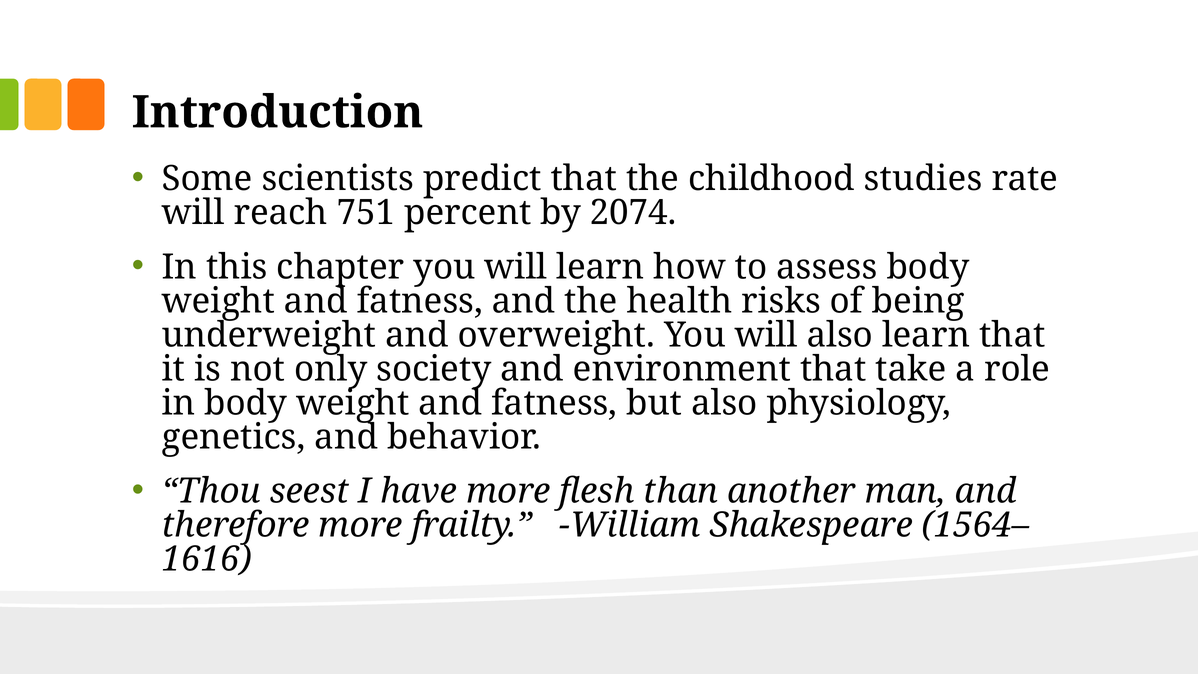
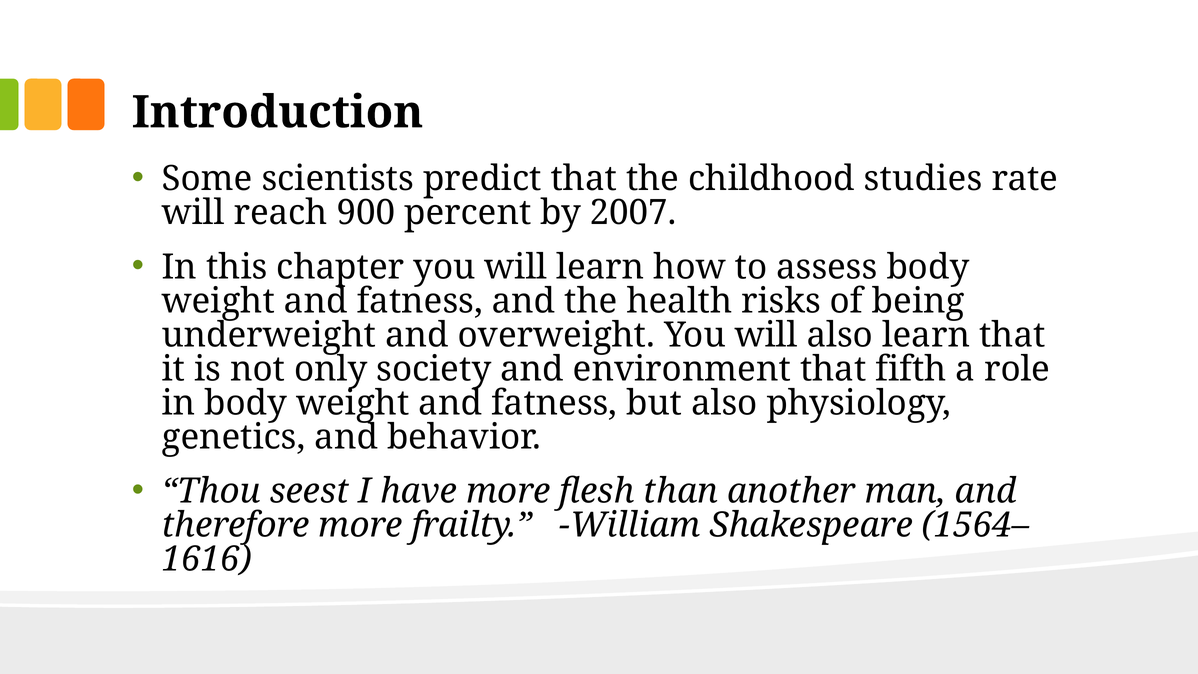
751: 751 -> 900 (366, 213)
2074: 2074 -> 2007 (633, 213)
take: take -> fifth (911, 369)
